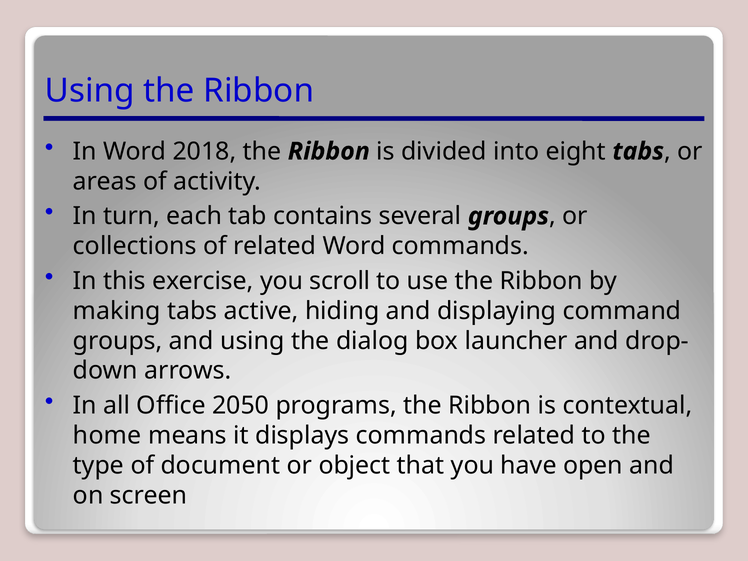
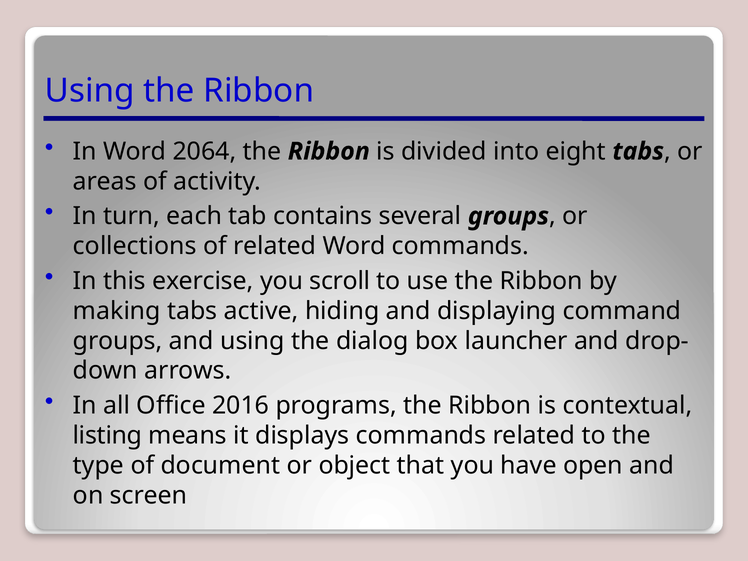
2018: 2018 -> 2064 (205, 151)
2050: 2050 -> 2016 (241, 406)
home: home -> listing (107, 436)
